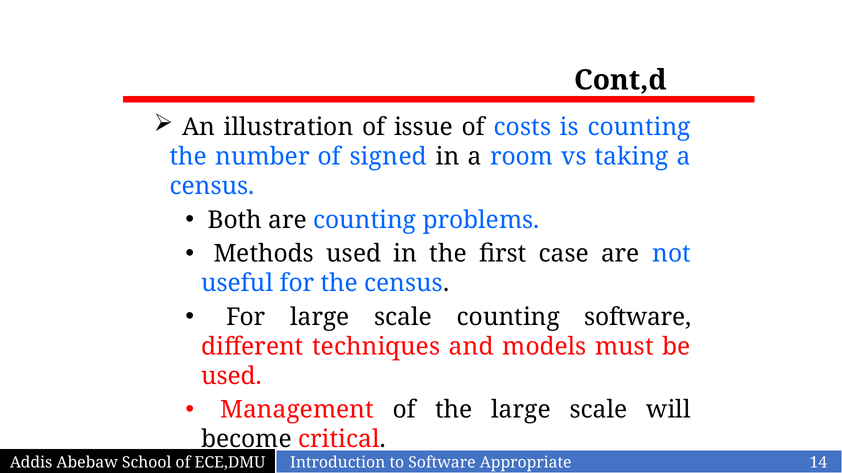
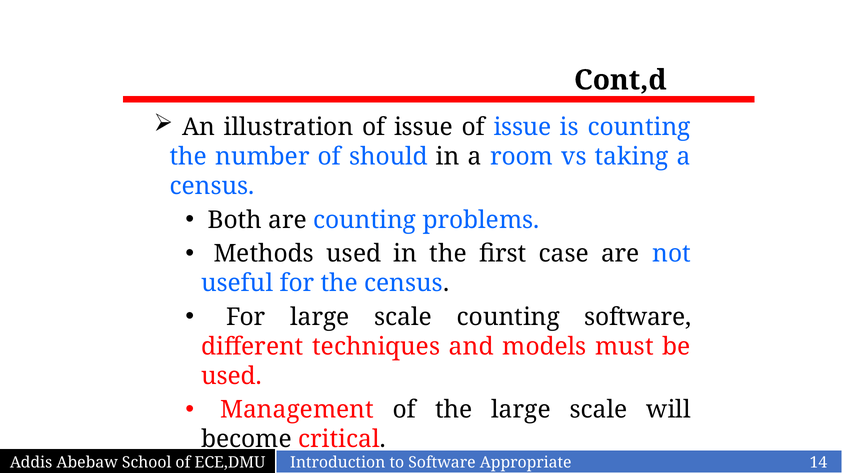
issue of costs: costs -> issue (523, 127)
signed: signed -> should (388, 157)
